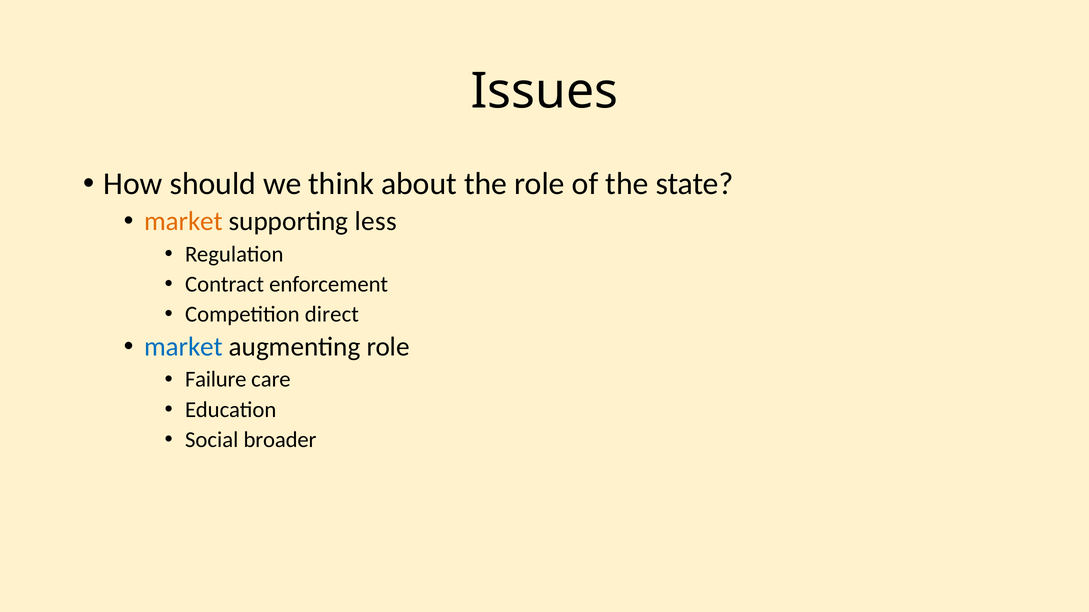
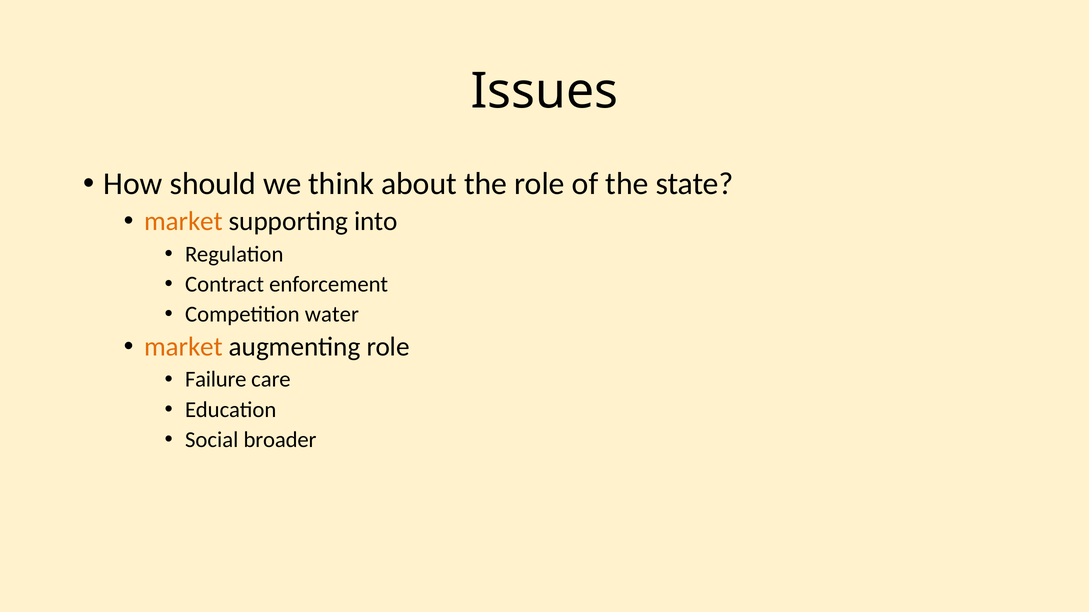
less: less -> into (376, 222)
direct: direct -> water (332, 315)
market colour: blue -> orange (183, 347)
